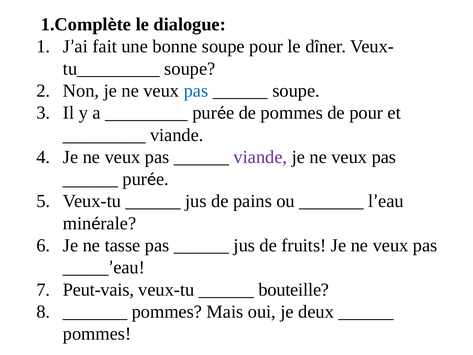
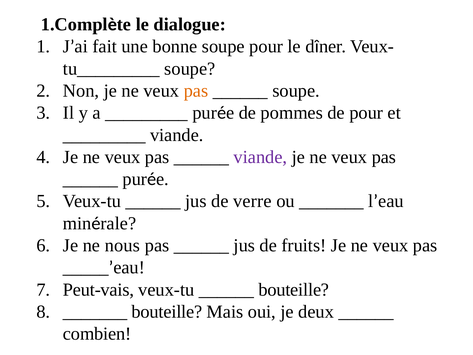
pas colour: blue -> orange (196, 91)
pains: pains -> verre (252, 201)
tasse: tasse -> nous (122, 245)
pommes: pommes -> bouteille (167, 312)
pommes: pommes -> combien (97, 334)
